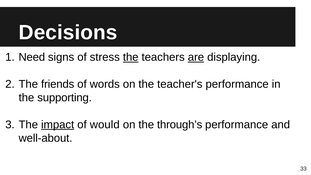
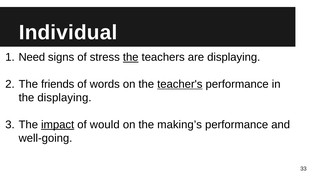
Decisions: Decisions -> Individual (68, 32)
are underline: present -> none (196, 57)
teacher's underline: none -> present (180, 84)
the supporting: supporting -> displaying (64, 98)
through’s: through’s -> making’s (180, 125)
well-about: well-about -> well-going (45, 138)
